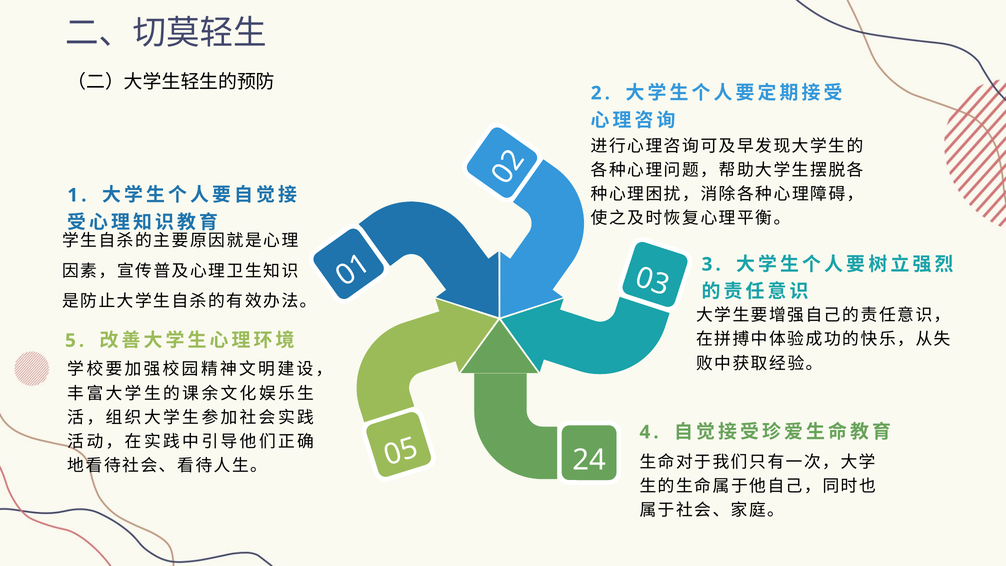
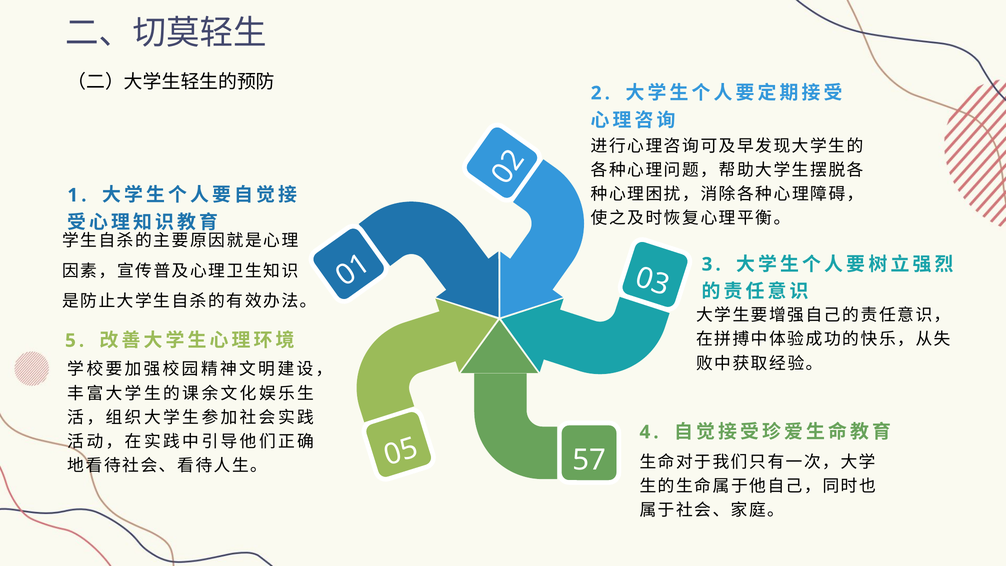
24: 24 -> 57 (589, 460)
